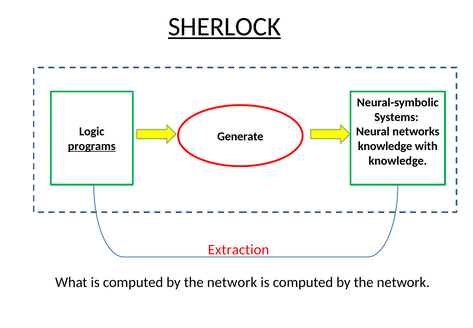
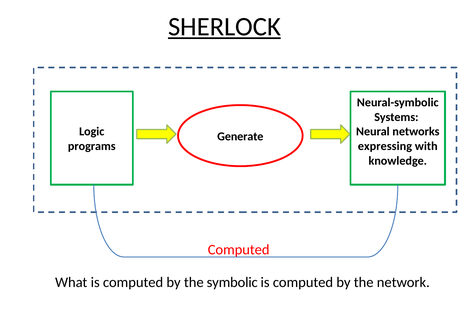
programs underline: present -> none (92, 146)
knowledge: knowledge -> expressing (385, 146)
Extraction: Extraction -> Computed (239, 249)
network: network -> symbolic (232, 282)
